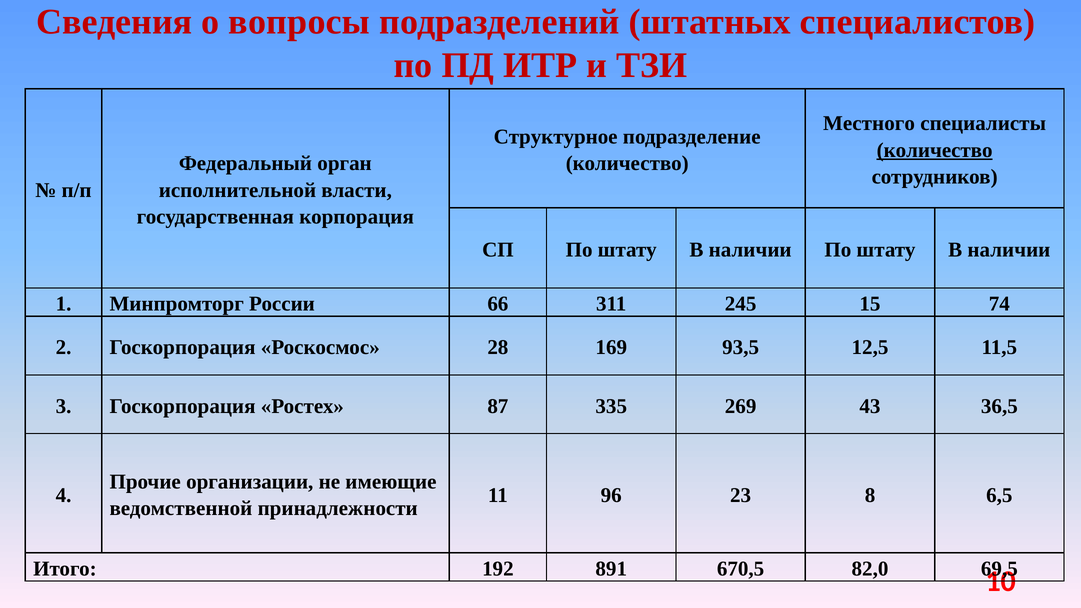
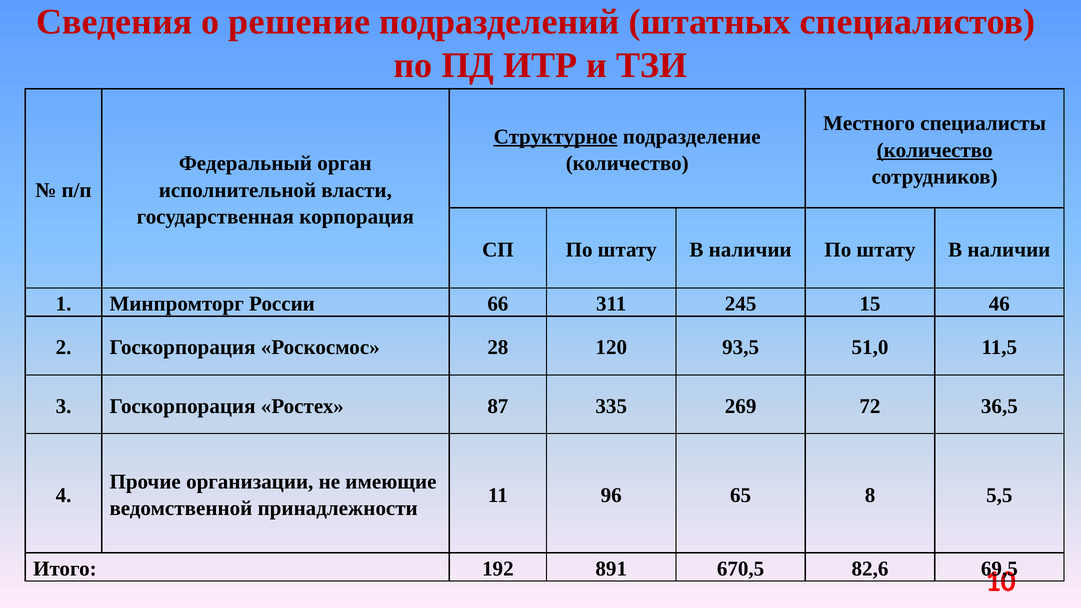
вопросы: вопросы -> решение (299, 22)
Структурное underline: none -> present (556, 137)
74: 74 -> 46 (999, 304)
169: 169 -> 120 (611, 348)
12,5: 12,5 -> 51,0 (870, 348)
43: 43 -> 72 (870, 406)
23: 23 -> 65 (741, 495)
6,5: 6,5 -> 5,5 (999, 495)
82,0: 82,0 -> 82,6 (870, 569)
